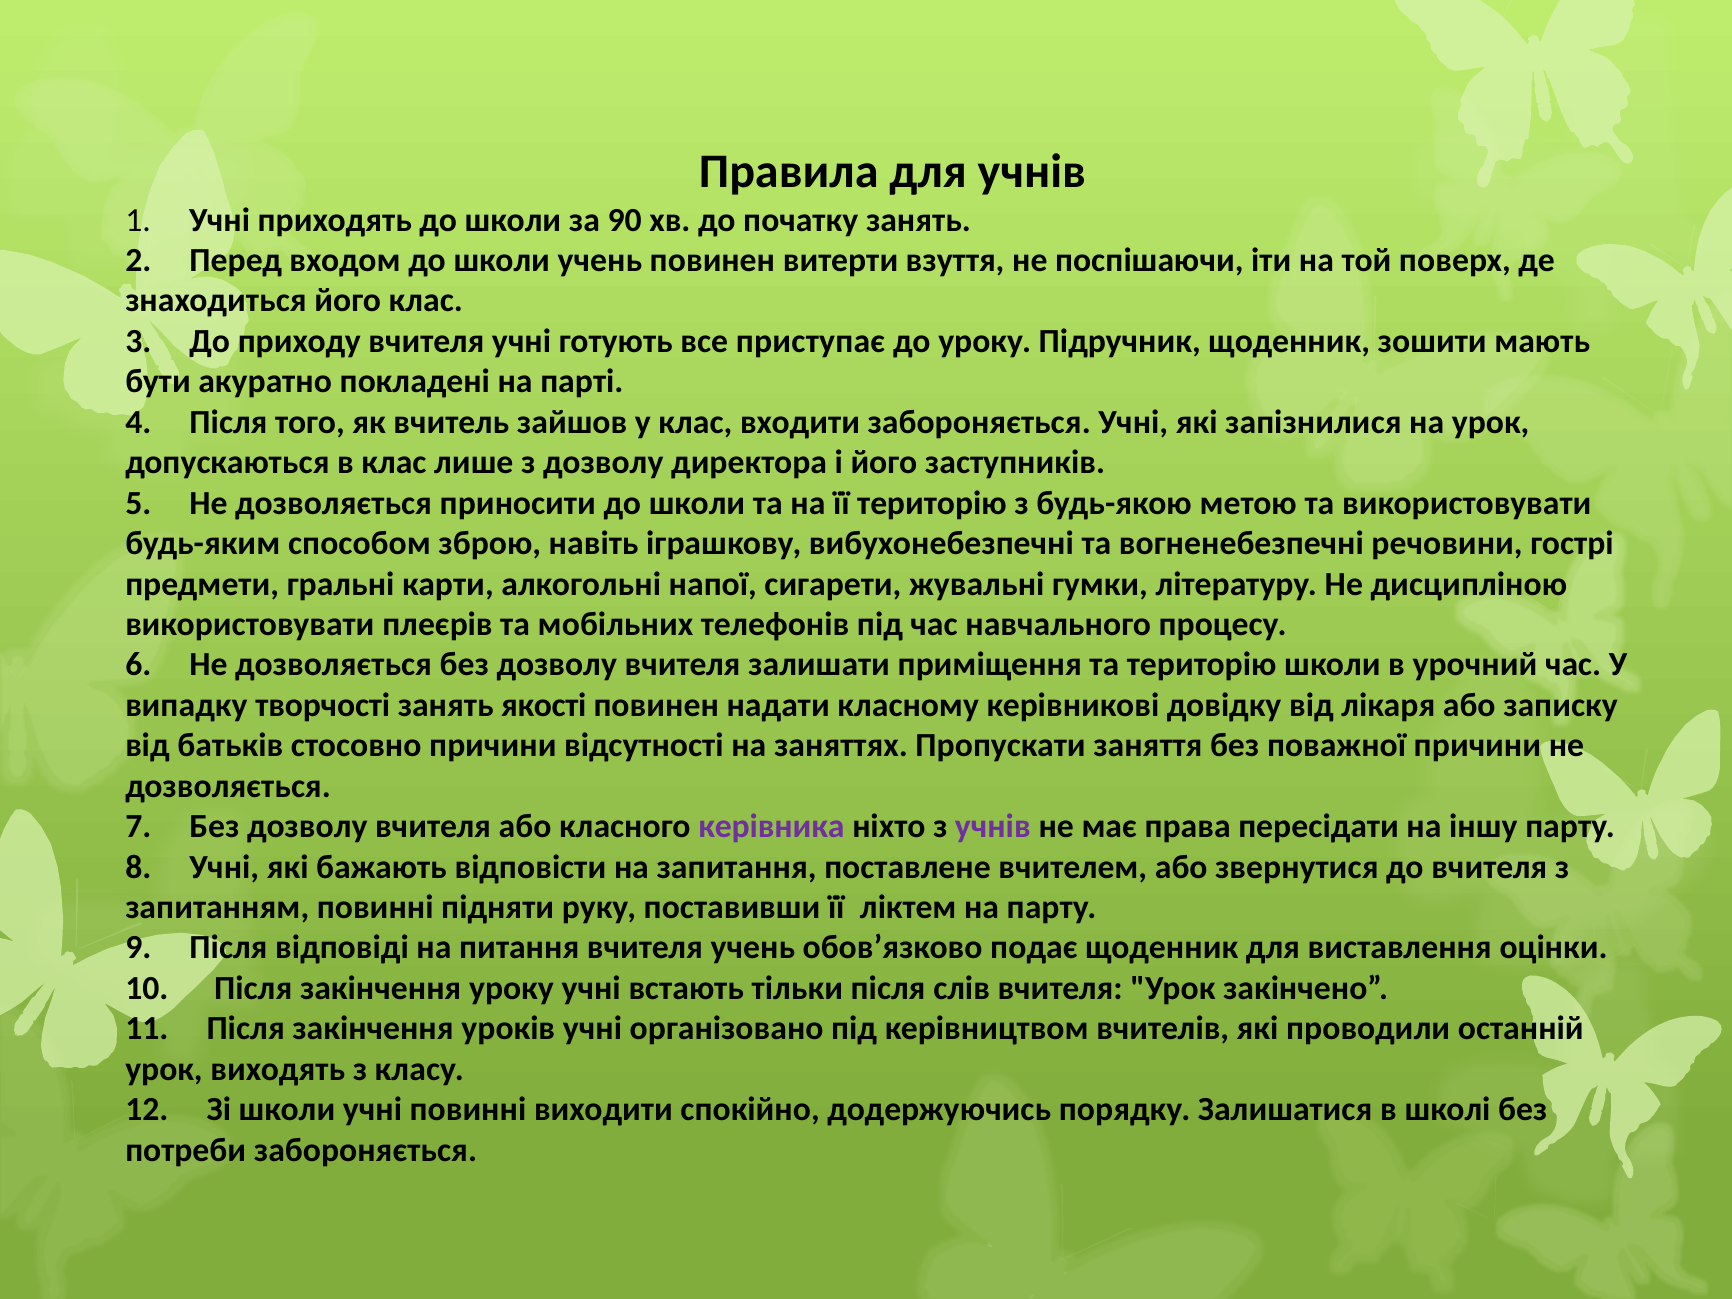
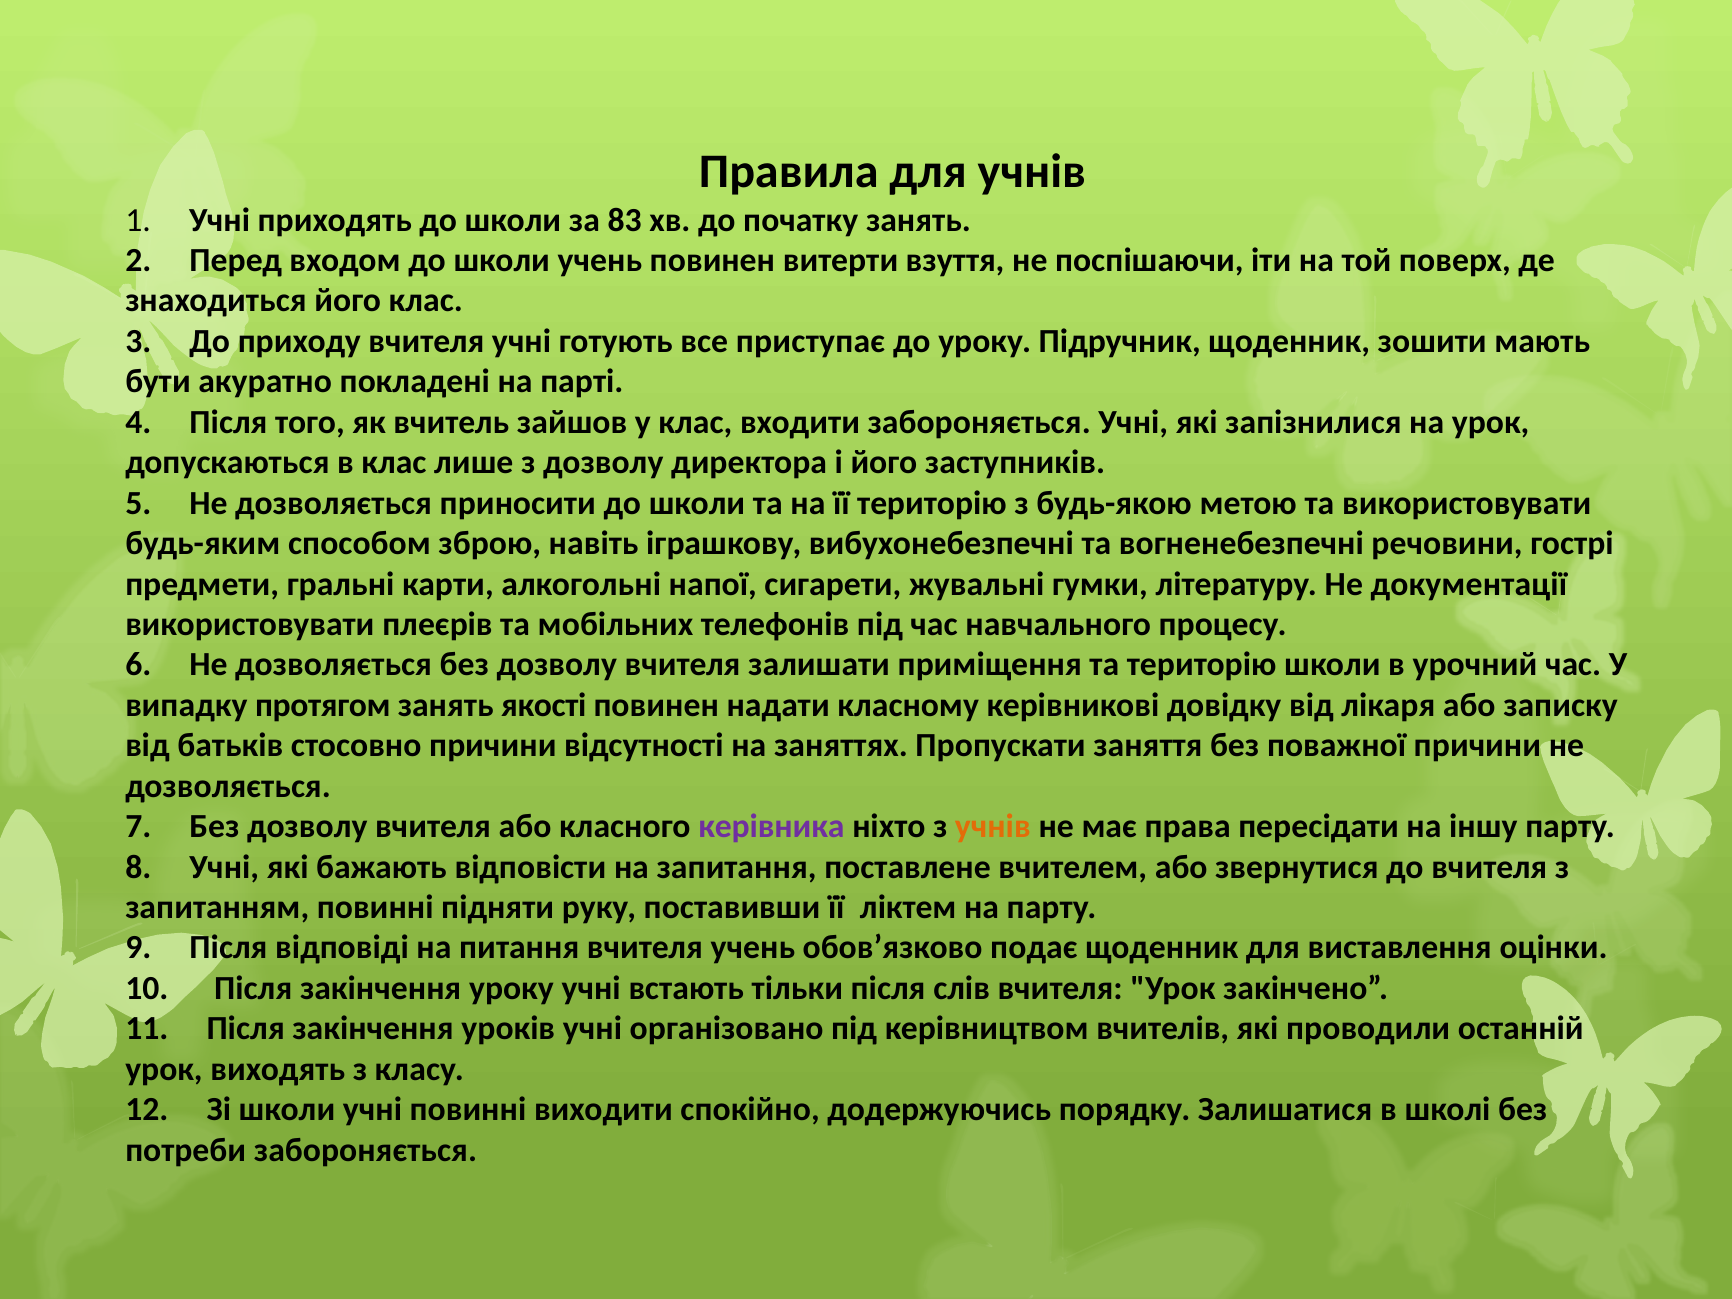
90: 90 -> 83 (625, 220)
дисципліною: дисципліною -> документації (1469, 584)
творчості: творчості -> протягом (323, 705)
учнів colour: purple -> orange (993, 827)
